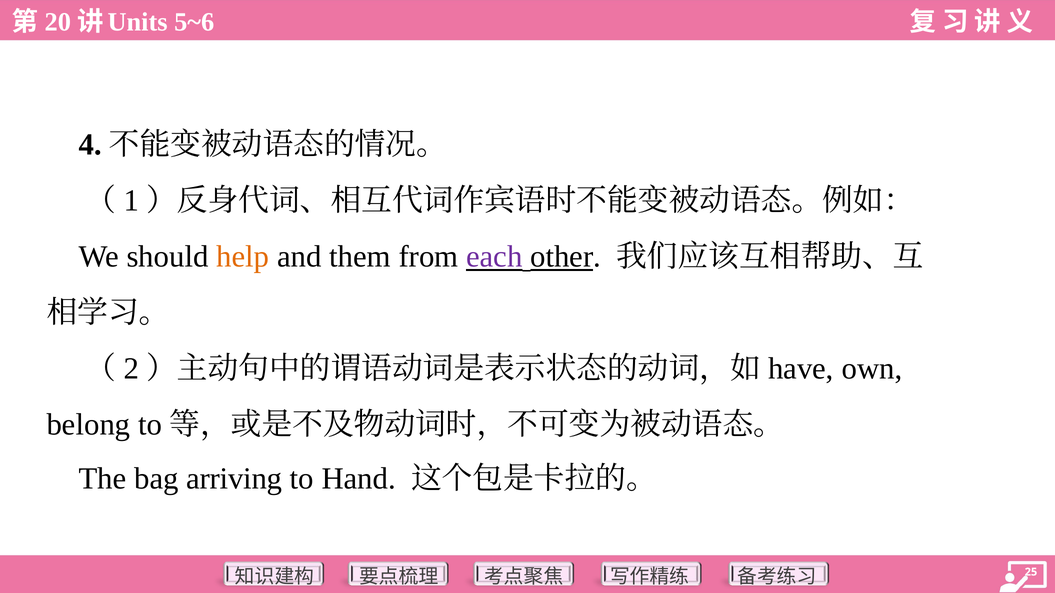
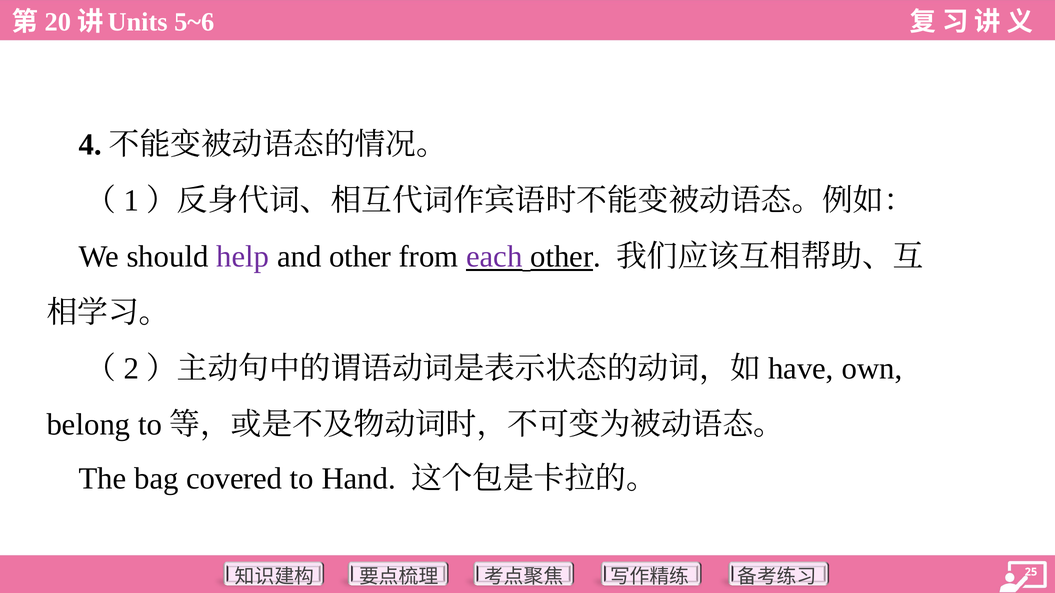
help colour: orange -> purple (243, 257)
and them: them -> other (360, 257)
arriving: arriving -> covered (234, 479)
